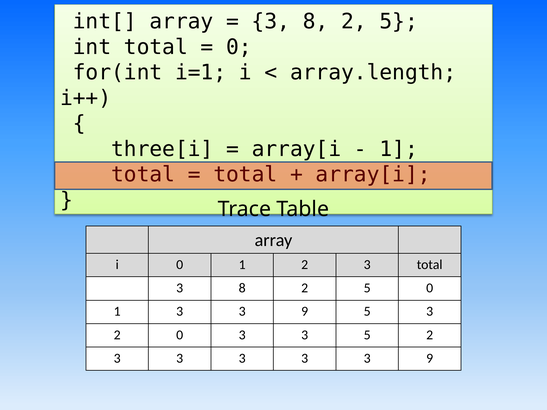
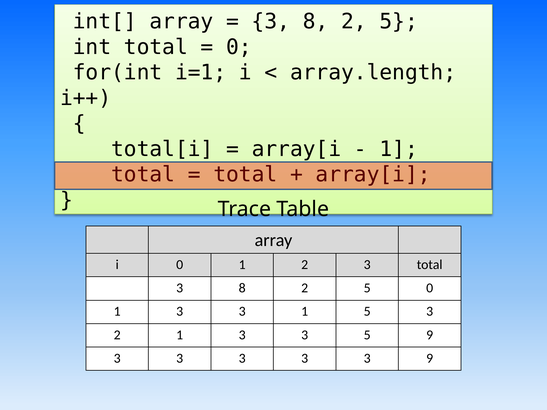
three[i: three[i -> total[i (162, 149)
1 3 3 9: 9 -> 1 (305, 312)
2 0: 0 -> 1 (180, 335)
5 2: 2 -> 9 (430, 335)
